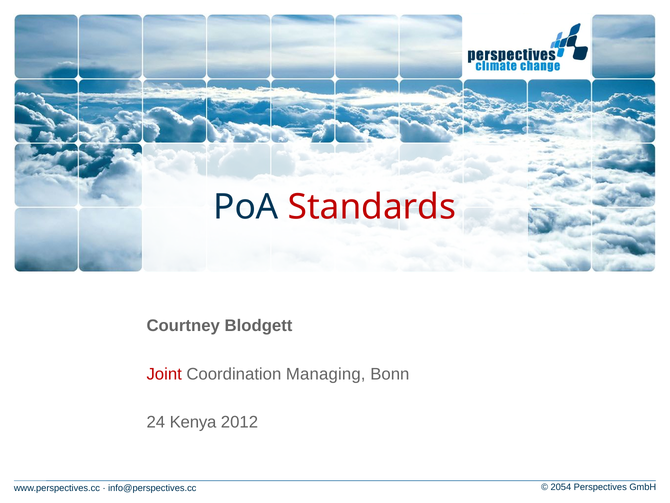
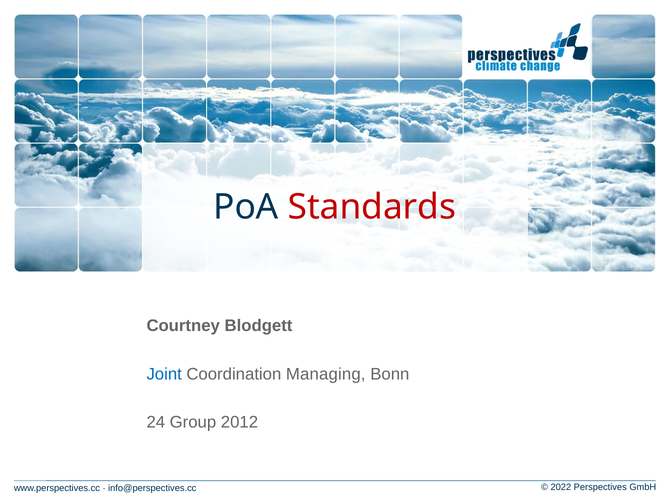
Joint colour: red -> blue (164, 374)
Kenya: Kenya -> Group (193, 422)
2054: 2054 -> 2022 (561, 487)
